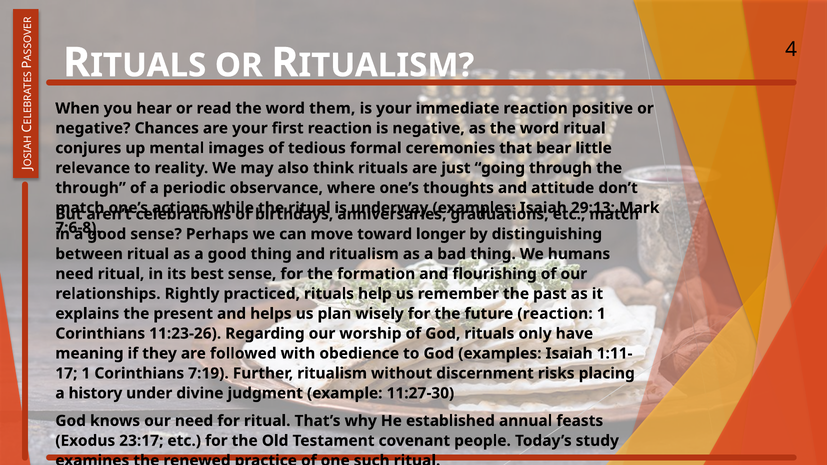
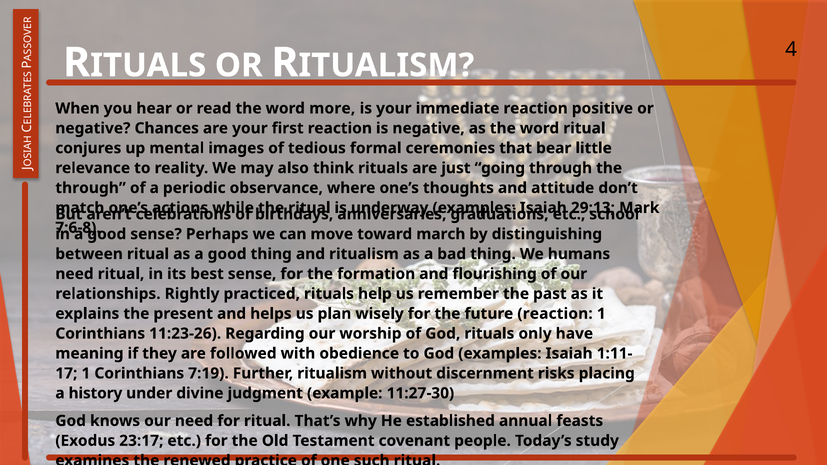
them: them -> more (332, 108)
etc match: match -> school (614, 214)
longer: longer -> march (441, 234)
